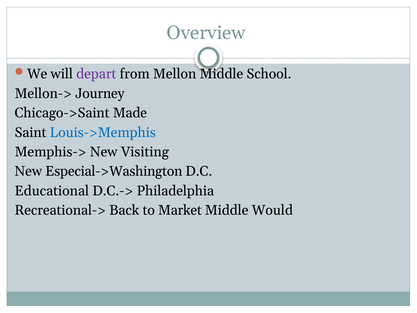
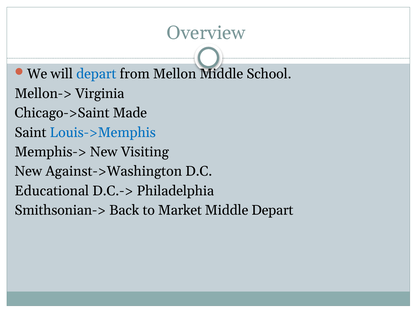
depart colour: purple -> blue (96, 74)
Journey: Journey -> Virginia (100, 93)
Especial->Washington: Especial->Washington -> Against->Washington (114, 171)
Recreational->: Recreational-> -> Smithsonian-> (60, 210)
Middle Would: Would -> Depart (272, 210)
